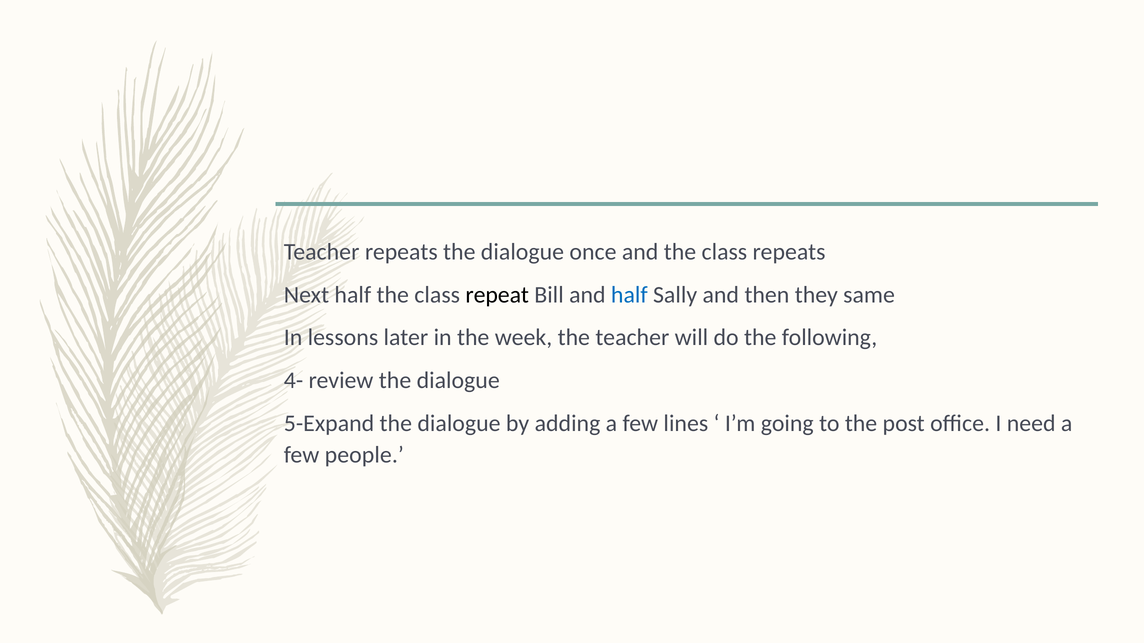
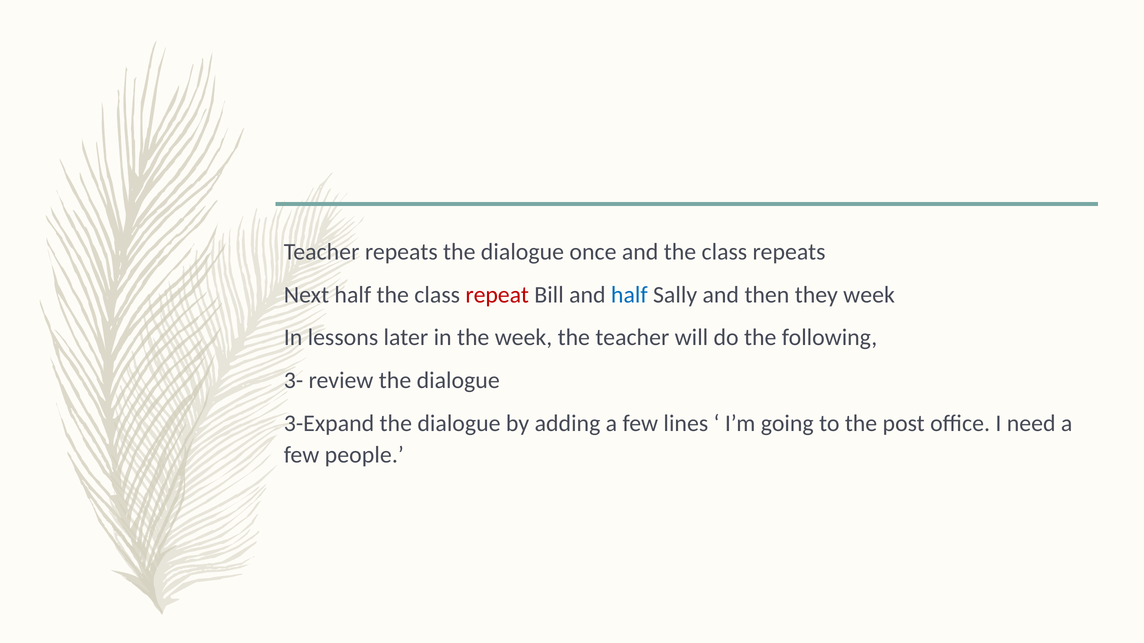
repeat colour: black -> red (497, 295)
they same: same -> week (869, 295)
4-: 4- -> 3- (294, 381)
5-Expand: 5-Expand -> 3-Expand (329, 424)
